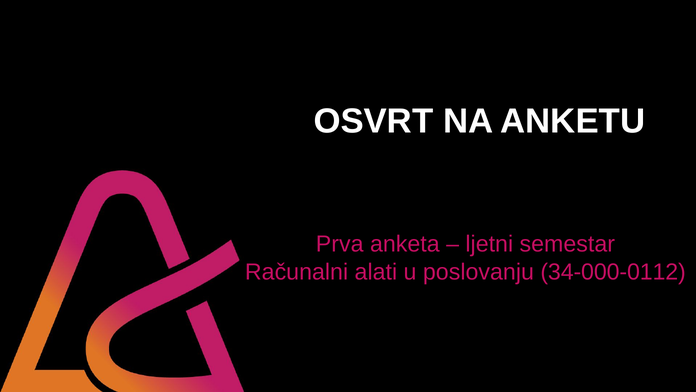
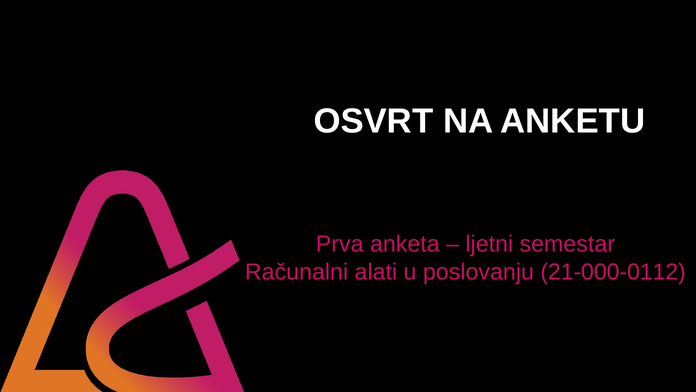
34-000-0112: 34-000-0112 -> 21-000-0112 (613, 272)
